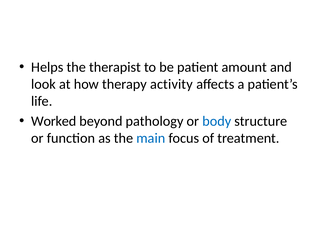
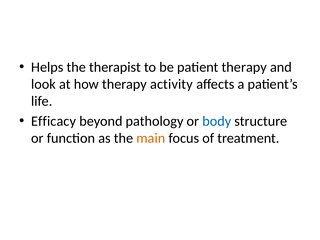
patient amount: amount -> therapy (244, 67)
Worked: Worked -> Efficacy (54, 121)
main colour: blue -> orange (151, 138)
